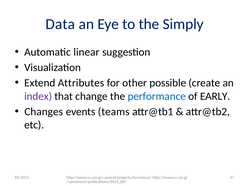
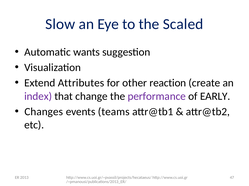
Data: Data -> Slow (60, 24)
Simply: Simply -> Scaled (183, 24)
linear: linear -> wants (87, 52)
possible: possible -> reaction (168, 83)
performance colour: blue -> purple (157, 97)
